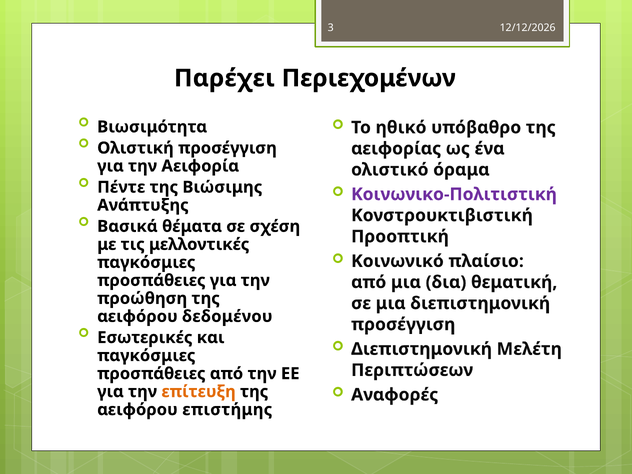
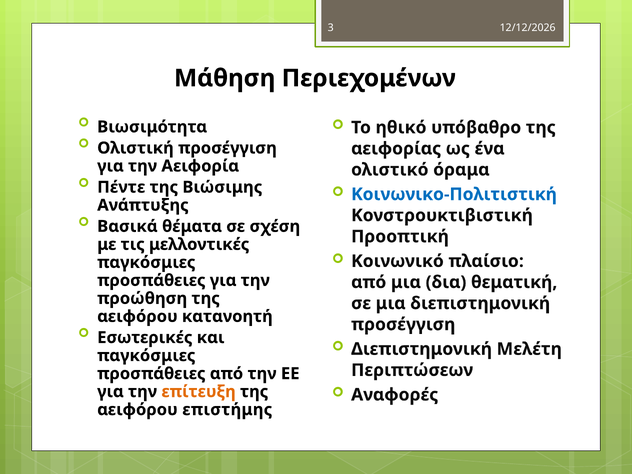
Παρέχει: Παρέχει -> Μάθηση (225, 78)
Κοινωνικο-Πολιτιστική colour: purple -> blue (454, 194)
δεδομένου: δεδομένου -> κατανοητή (227, 316)
